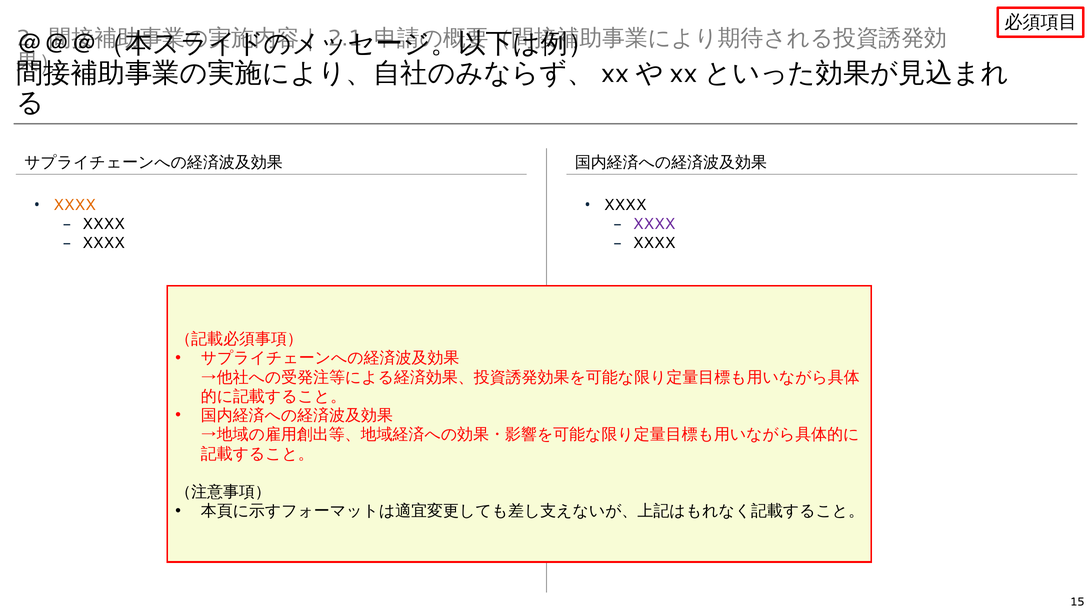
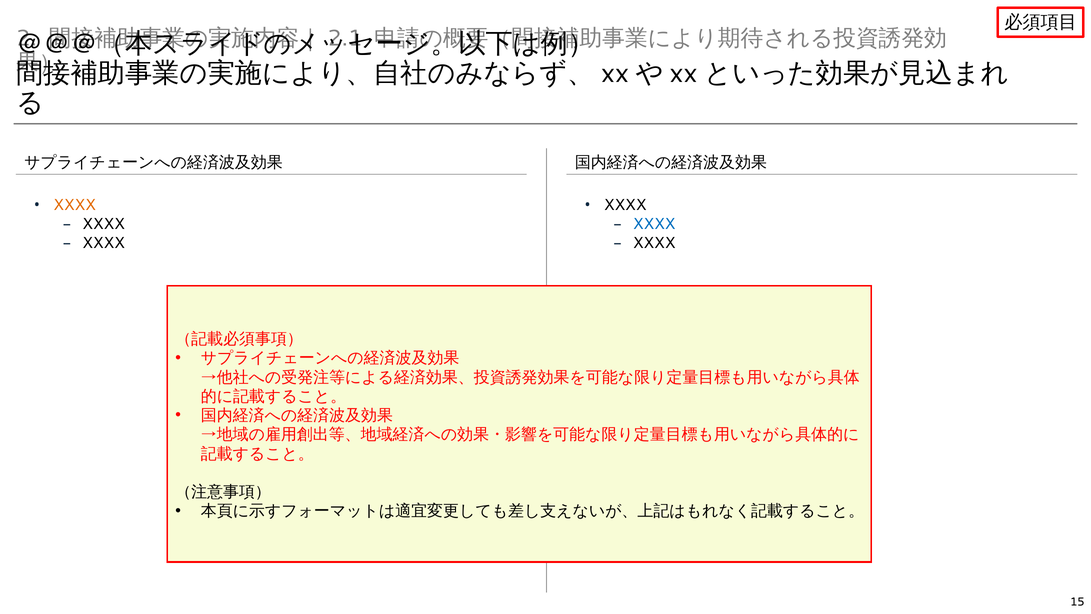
XXXX colour: purple -> blue (654, 224)
